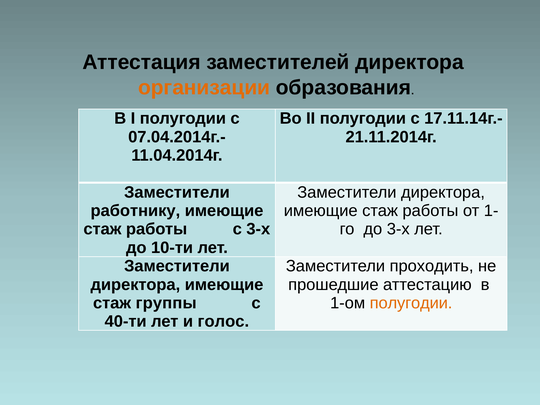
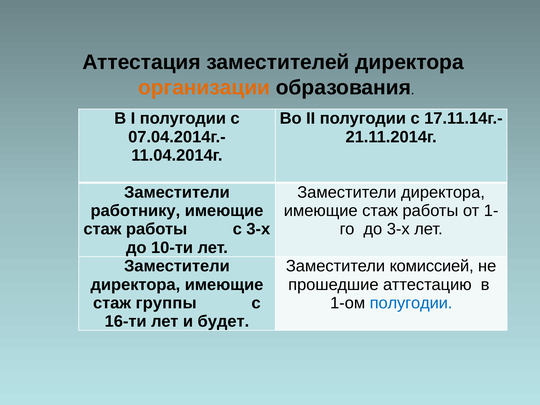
проходить: проходить -> комиссией (432, 266)
полугодии colour: orange -> blue (411, 303)
40-ти: 40-ти -> 16-ти (126, 321)
голос: голос -> будет (223, 321)
